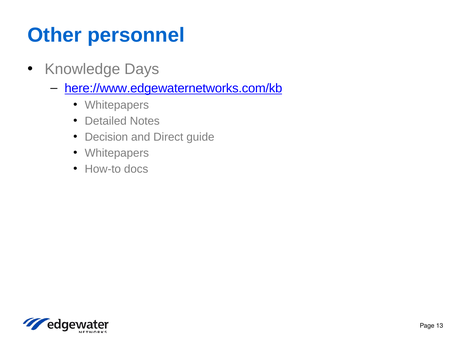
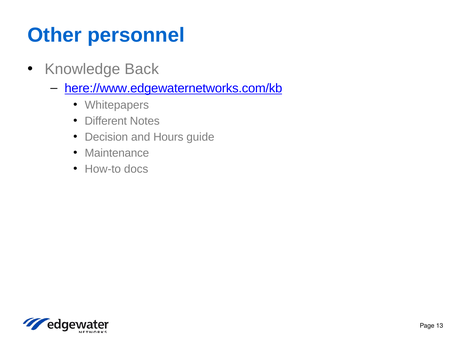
Days: Days -> Back (142, 69)
Detailed: Detailed -> Different (106, 121)
Direct: Direct -> Hours (168, 137)
Whitepapers: Whitepapers -> Maintenance (117, 153)
